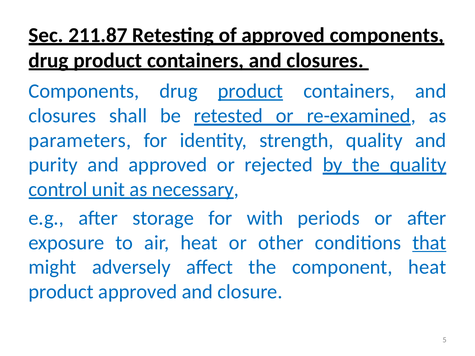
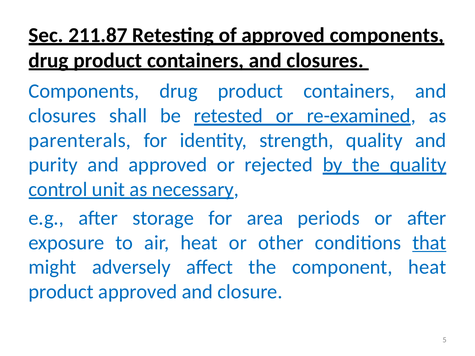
product underline: present -> none (251, 91)
parameters: parameters -> parenterals (80, 140)
with: with -> area (265, 218)
